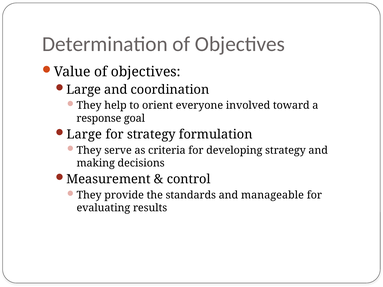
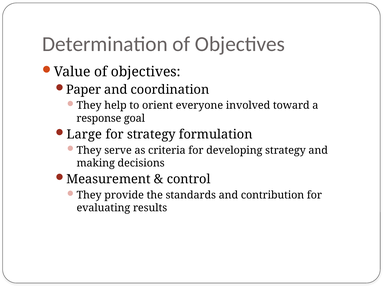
Large: Large -> Paper (84, 90)
manageable: manageable -> contribution (273, 195)
